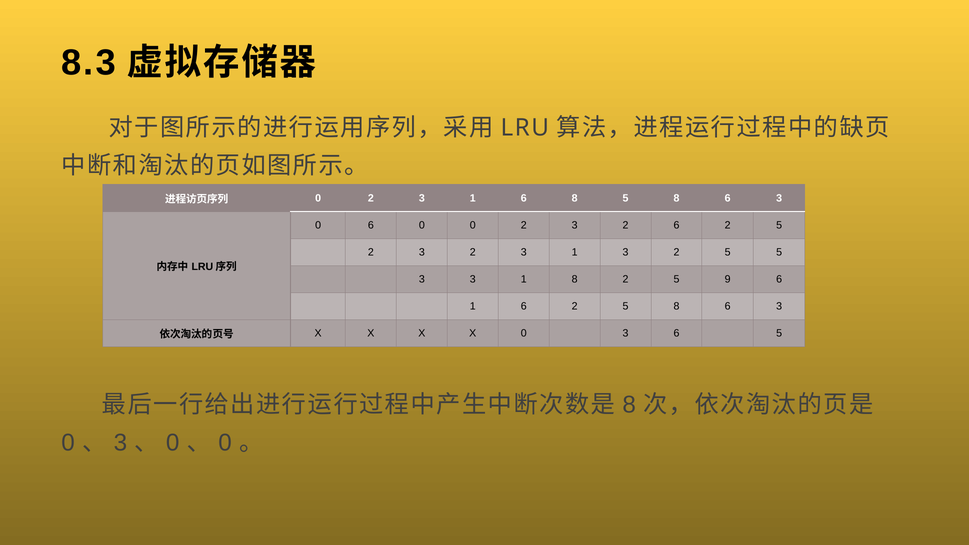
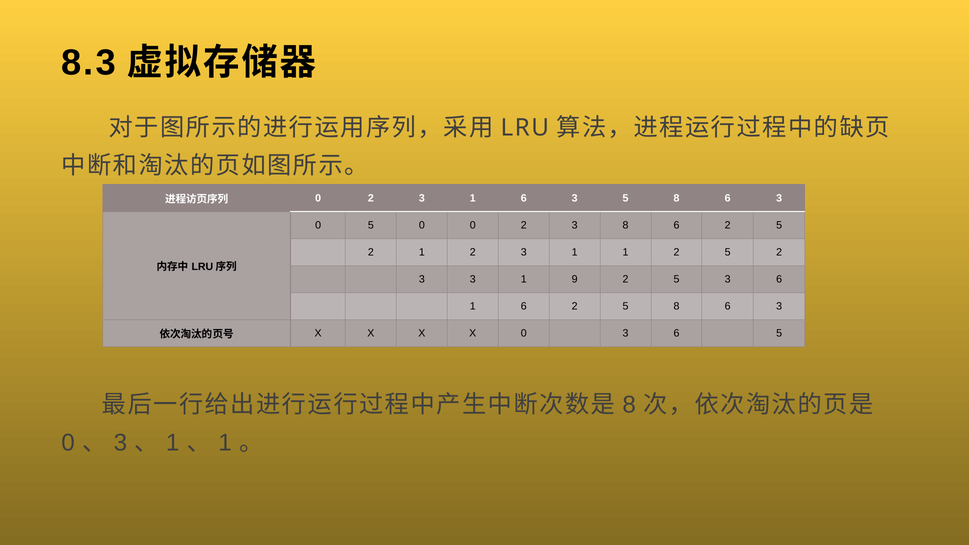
1 6 8: 8 -> 3 (575, 198)
0 6: 6 -> 5 (371, 225)
0 2 3 2: 2 -> 8 (626, 225)
3: 3 -> 1 (422, 252)
1 3: 3 -> 1 (626, 252)
5: 5 -> 2 (779, 252)
1 8: 8 -> 9 (575, 279)
5 9: 9 -> 3 (728, 279)
0: 0 -> 1 (173, 443)
0: 0 -> 1 (225, 443)
